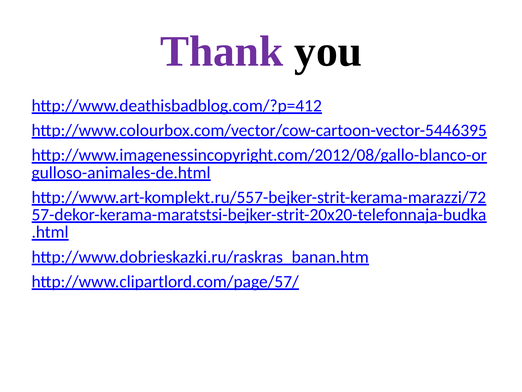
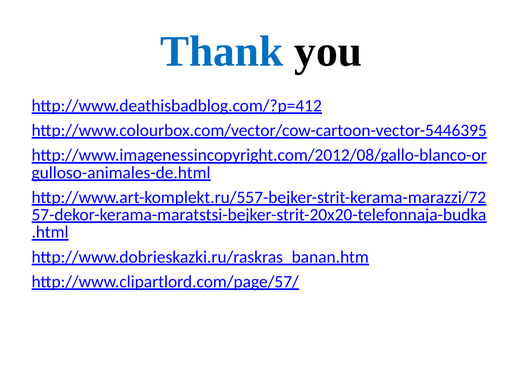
Thank colour: purple -> blue (222, 51)
